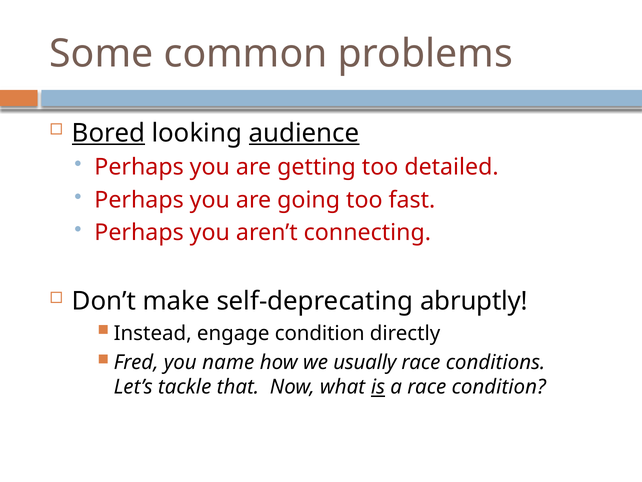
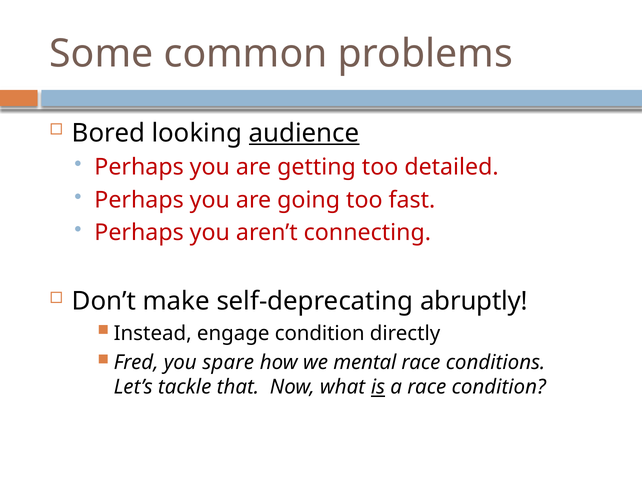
Bored underline: present -> none (108, 133)
name: name -> spare (228, 362)
usually: usually -> mental (365, 362)
